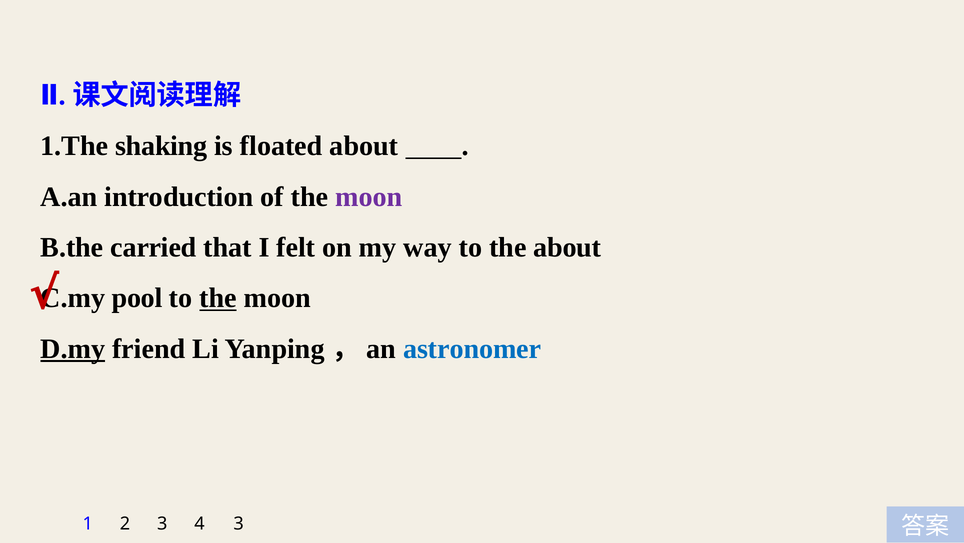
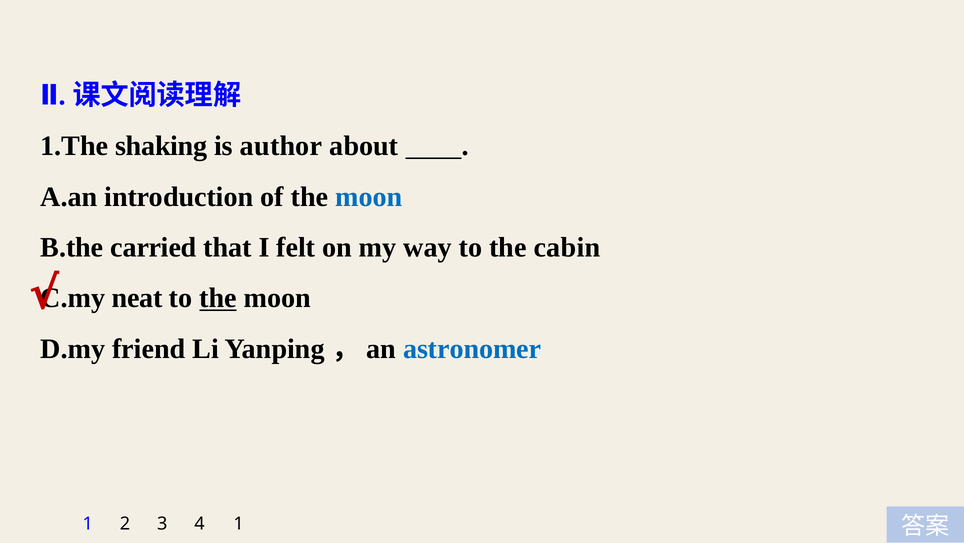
floated: floated -> author (281, 146)
moon colour: purple -> blue (369, 197)
the about: about -> cabin (567, 247)
pool: pool -> neat (137, 298)
D.my underline: present -> none (73, 349)
4 3: 3 -> 1 (239, 523)
